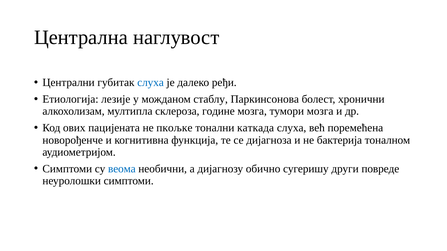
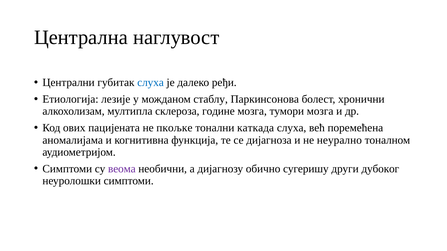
новорођенче: новорођенче -> аномалијама (73, 140)
бактерија: бактерија -> неурално (339, 140)
веома colour: blue -> purple (122, 169)
повреде: повреде -> дубоког (380, 169)
